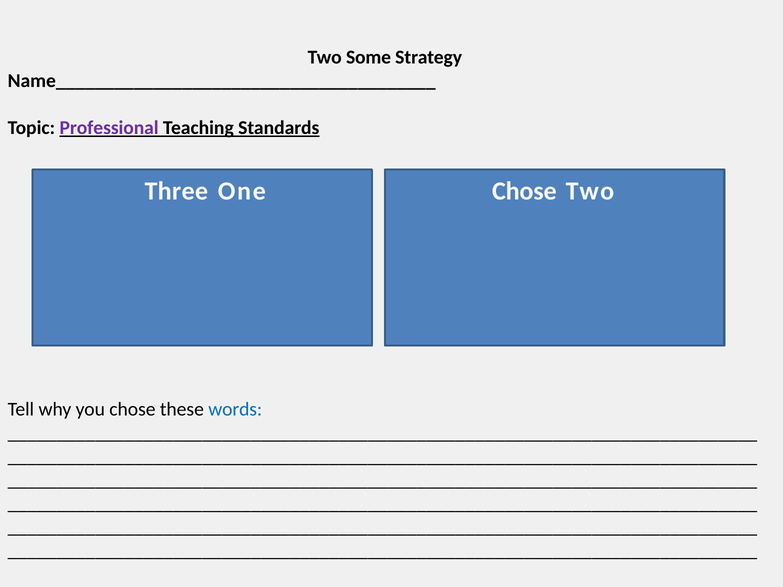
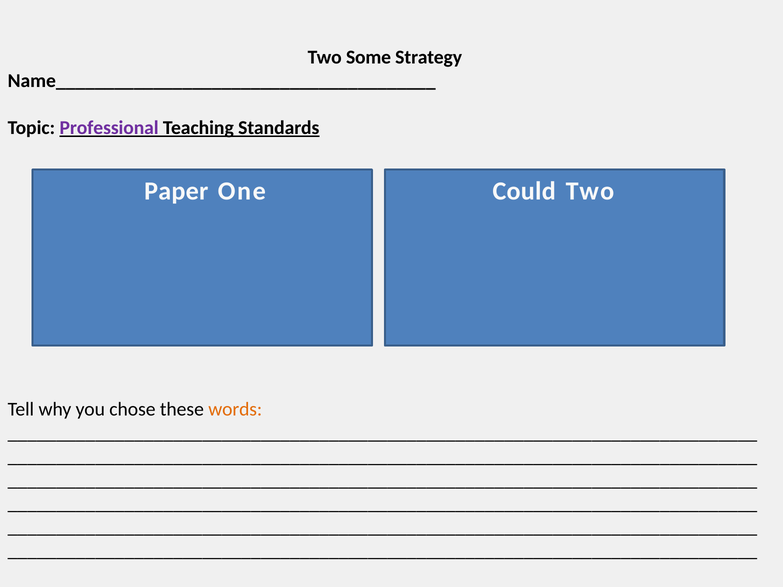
Three: Three -> Paper (176, 191)
One Chose: Chose -> Could (524, 191)
words colour: blue -> orange (235, 410)
